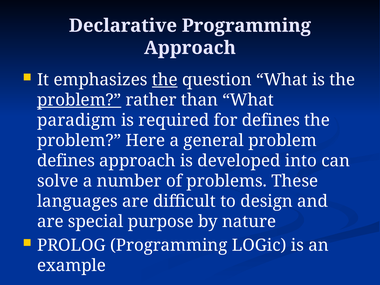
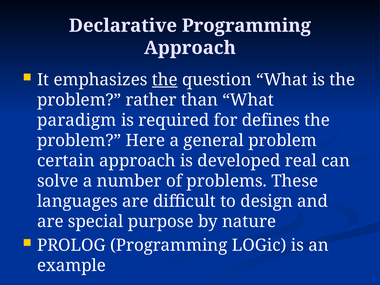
problem underline: present -> none (79, 100)
defines: defines -> certain (66, 161)
into: into -> real (301, 161)
